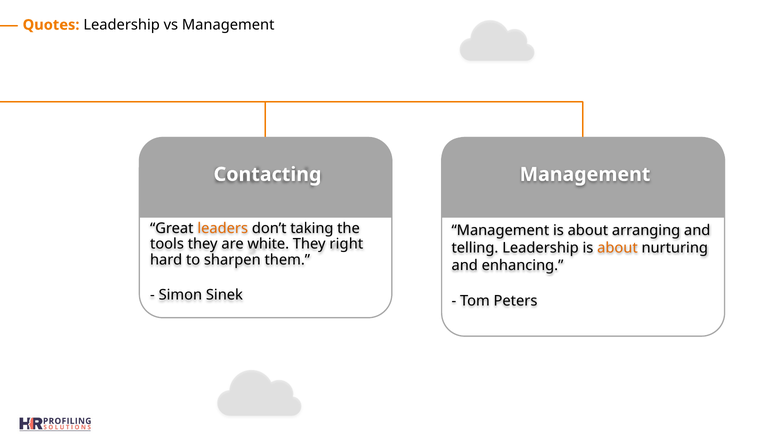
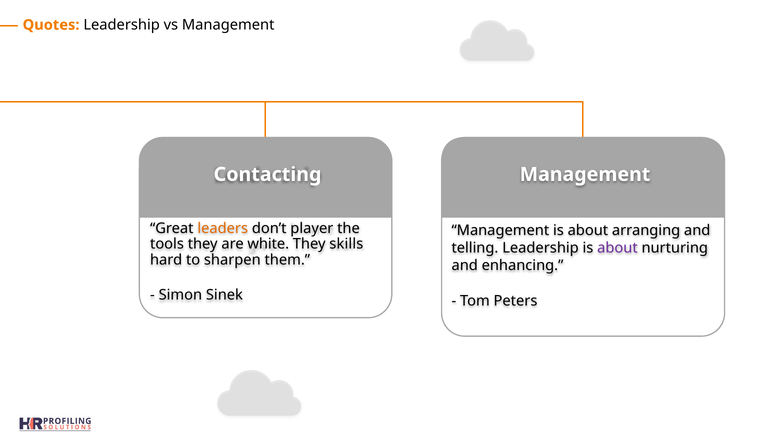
taking: taking -> player (312, 228)
right: right -> skills (346, 244)
about colour: orange -> purple (617, 248)
